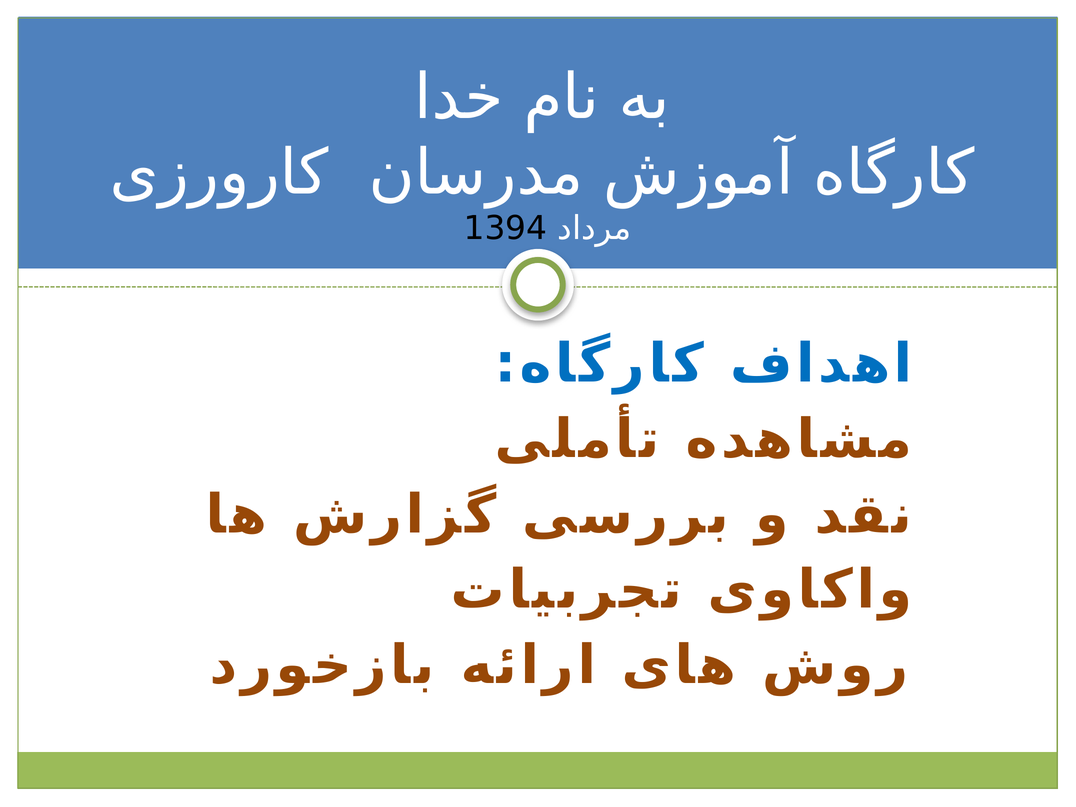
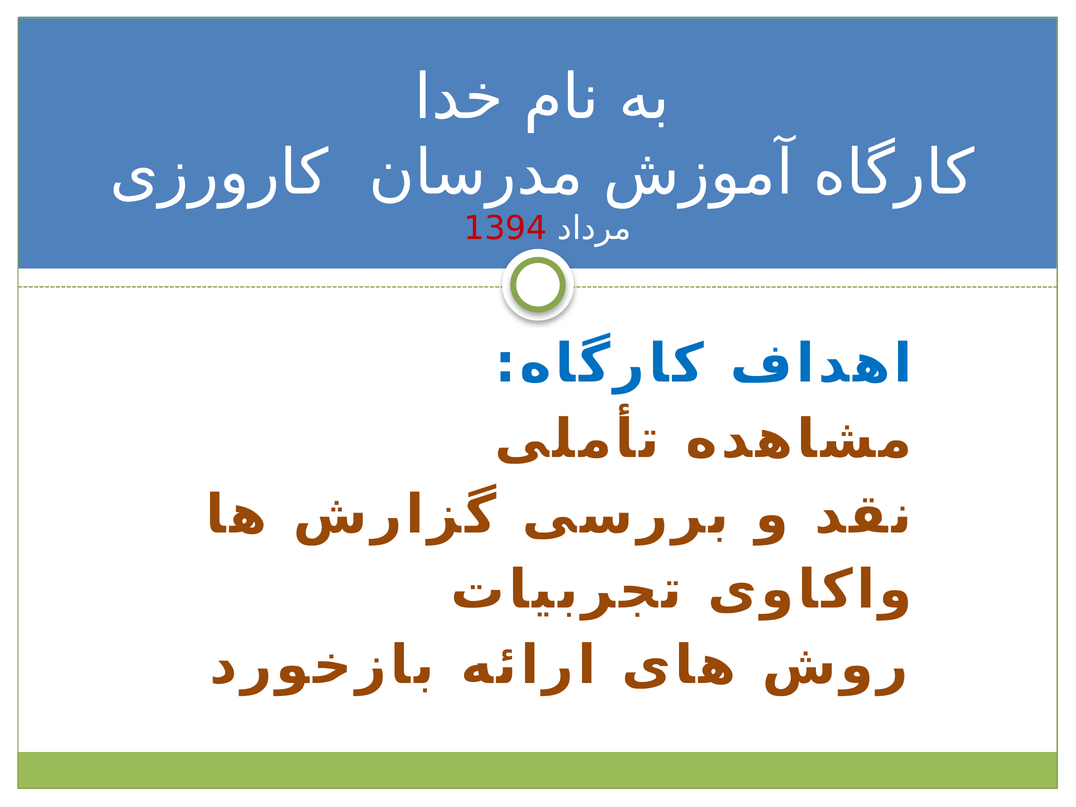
1394 colour: black -> red (505, 228)
